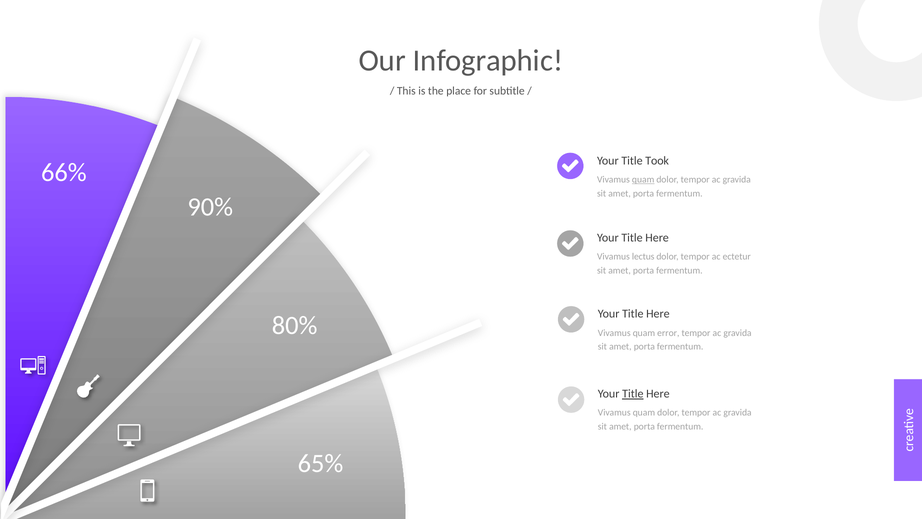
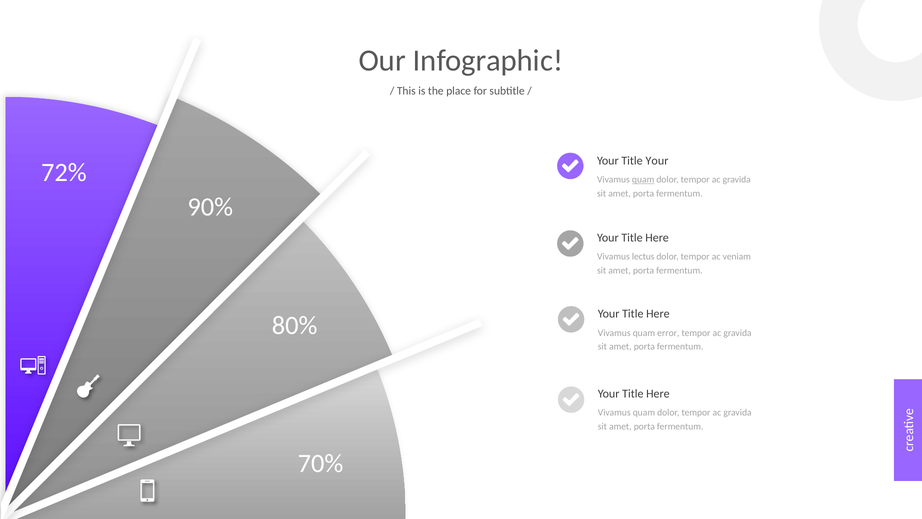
Title Took: Took -> Your (657, 160)
66%: 66% -> 72% (64, 172)
ectetur: ectetur -> veniam (737, 256)
Title underline: present -> none (633, 393)
65%: 65% -> 70% (321, 463)
